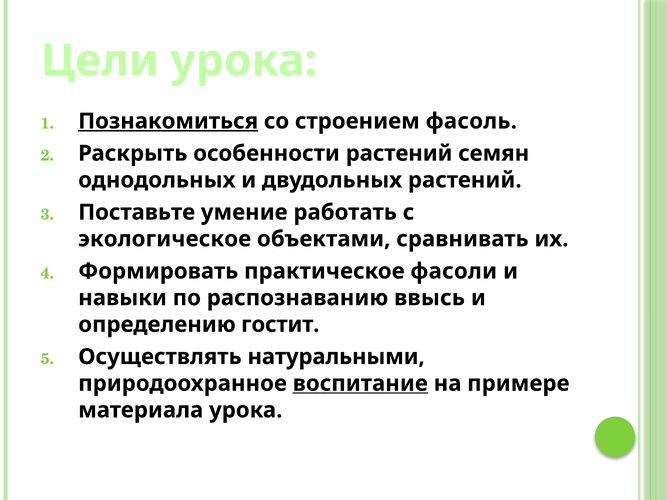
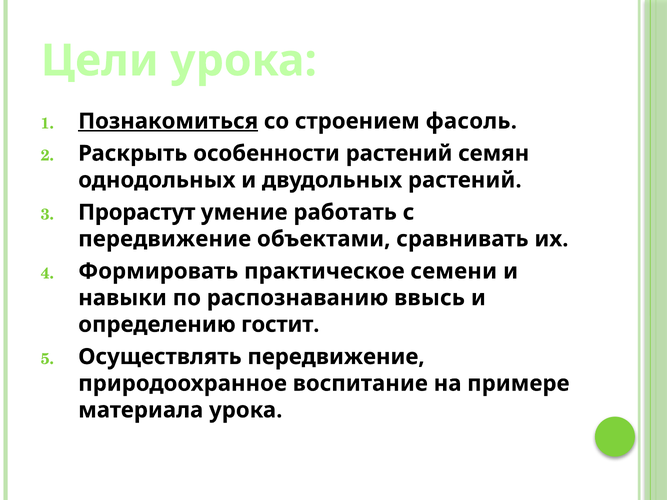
Поставьте: Поставьте -> Прорастут (137, 212)
экологическое: экологическое -> передвижение (165, 239)
фасоли: фасоли -> семени (454, 271)
Осуществлять натуральными: натуральными -> передвижение (336, 357)
воспитание underline: present -> none (360, 384)
